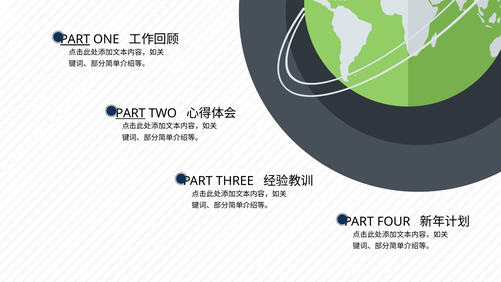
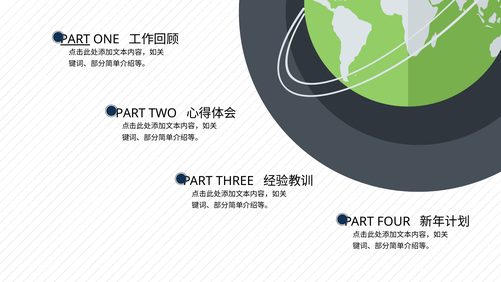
PART underline: present -> none (131, 113)
